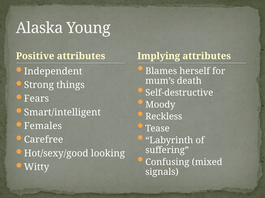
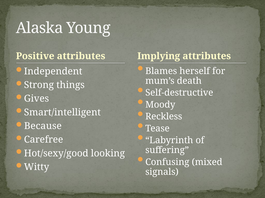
Fears: Fears -> Gives (36, 99)
Females: Females -> Because (43, 126)
